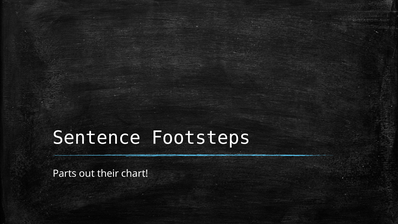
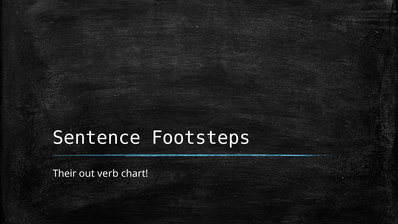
Parts: Parts -> Their (65, 173)
their: their -> verb (108, 173)
